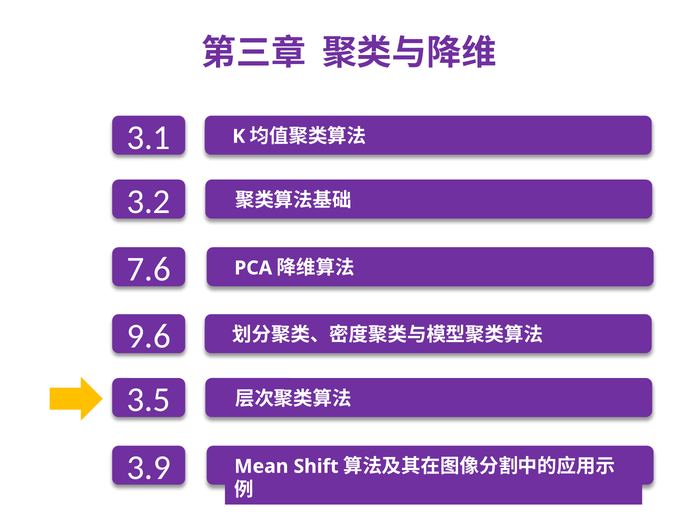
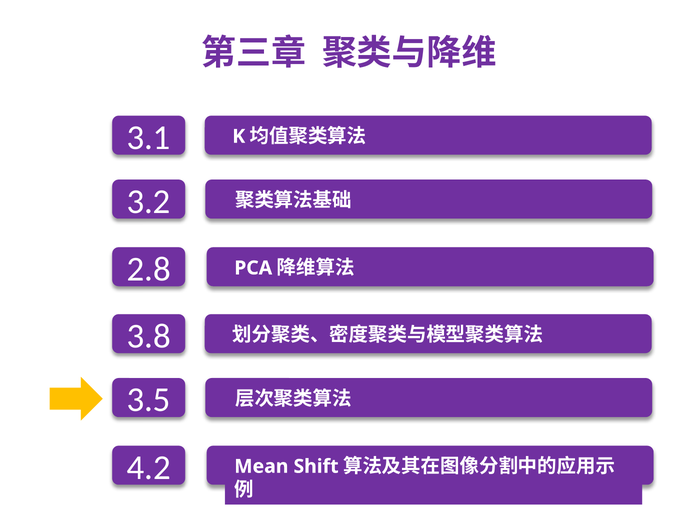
7.6: 7.6 -> 2.8 (149, 269)
9.6: 9.6 -> 3.8 (149, 336)
3.9: 3.9 -> 4.2 (149, 467)
